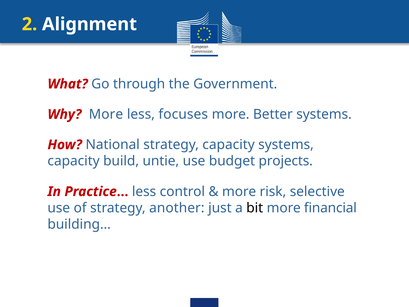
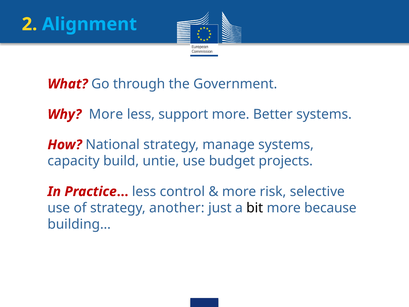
Alignment colour: white -> light blue (89, 24)
focuses: focuses -> support (183, 114)
strategy capacity: capacity -> manage (229, 145)
financial: financial -> because (330, 208)
